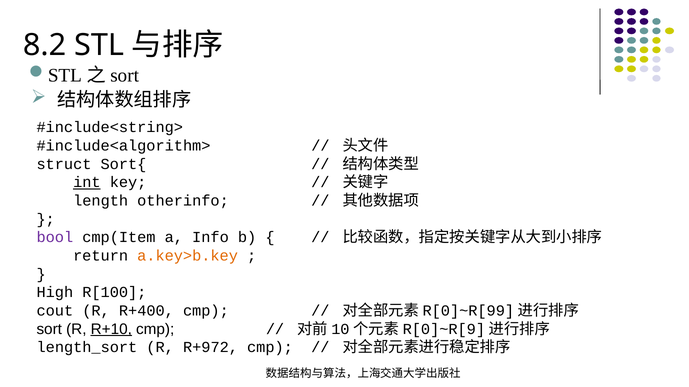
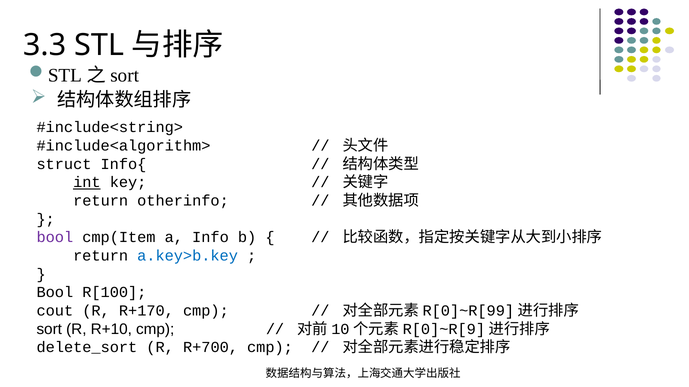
8.2: 8.2 -> 3.3 (45, 45)
Sort{: Sort{ -> Info{ (123, 164)
length: length -> return (101, 201)
a.key>b.key colour: orange -> blue (188, 256)
High: High -> Bool (55, 293)
R+400: R+400 -> R+170 (146, 311)
R+10 underline: present -> none (111, 330)
length_sort: length_sort -> delete_sort (87, 348)
R+972: R+972 -> R+700 (211, 348)
